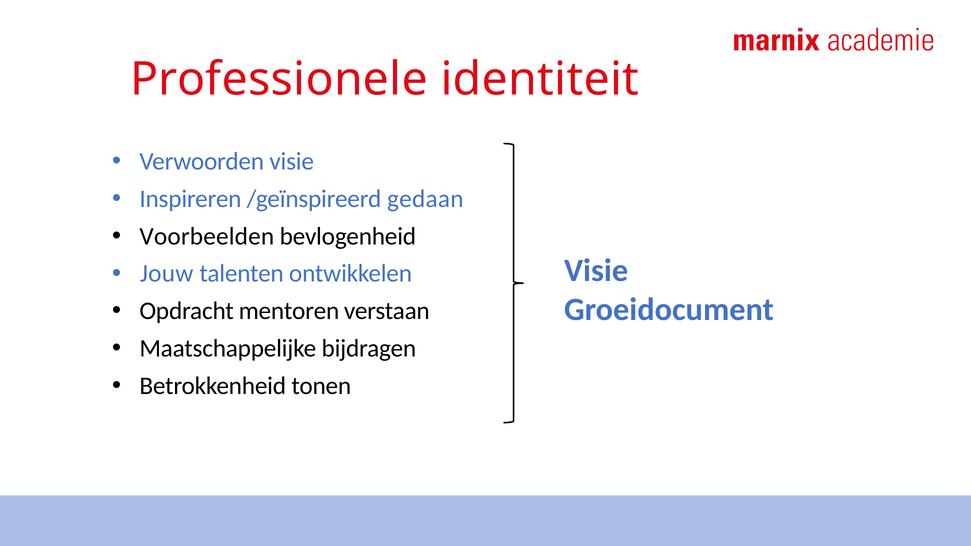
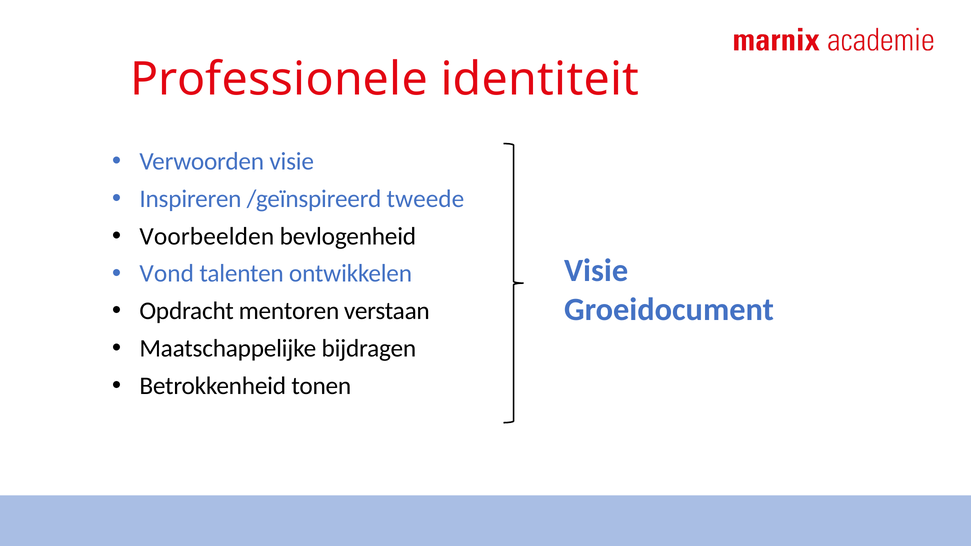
gedaan: gedaan -> tweede (425, 199)
Jouw: Jouw -> Vond (167, 274)
